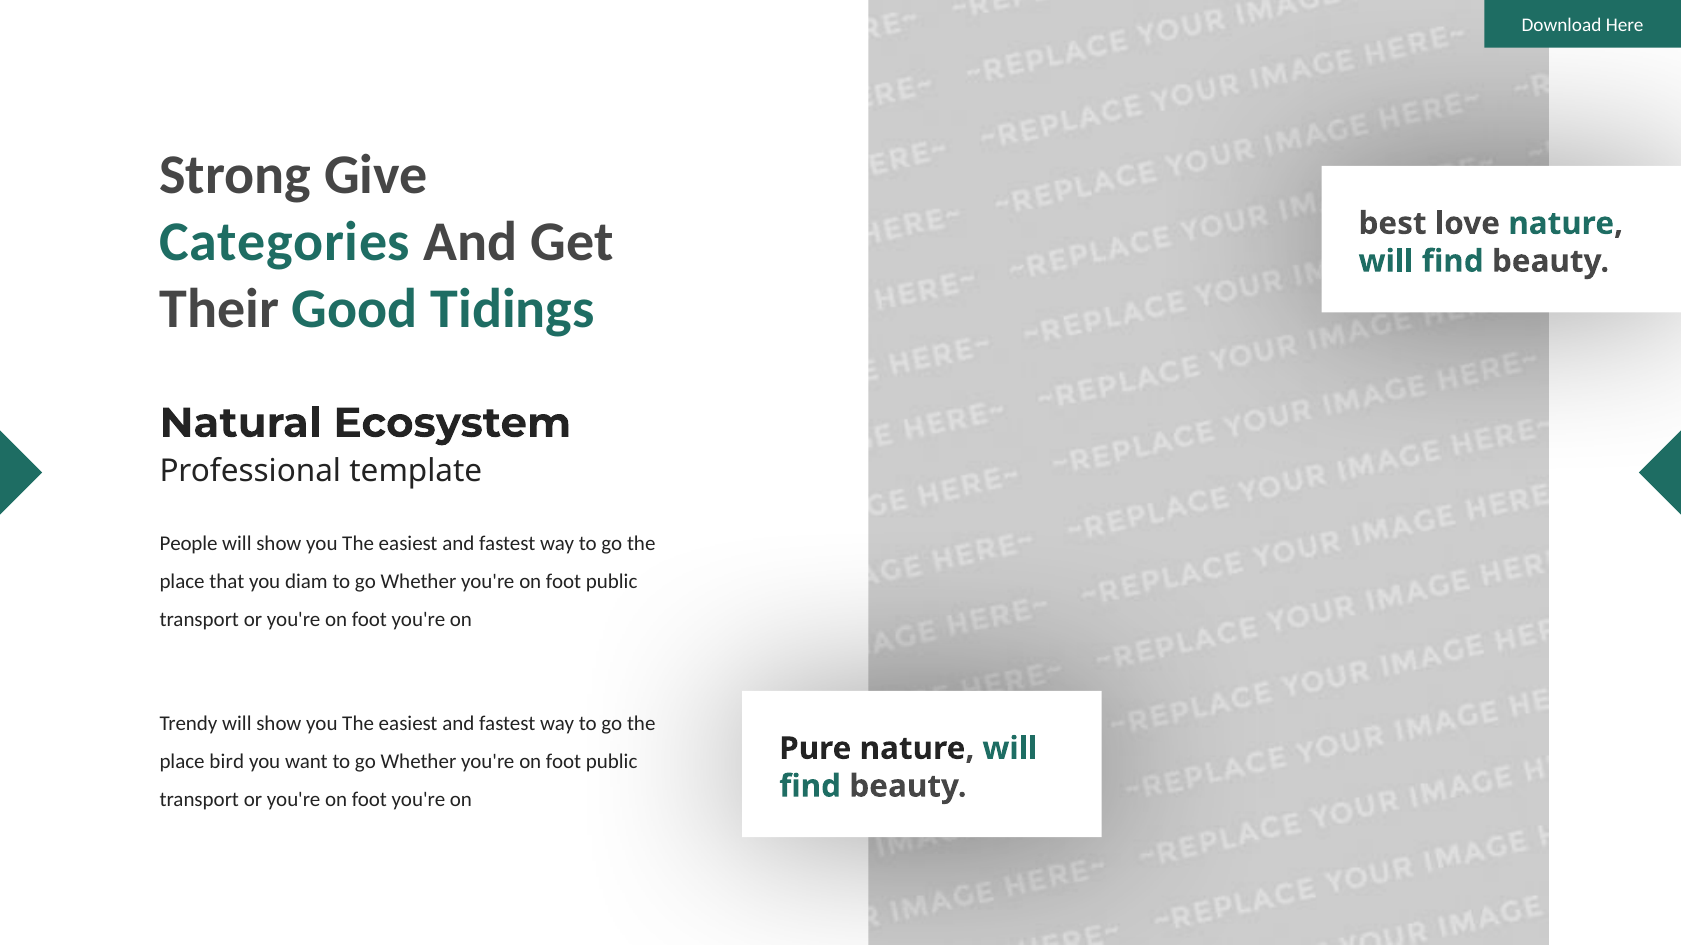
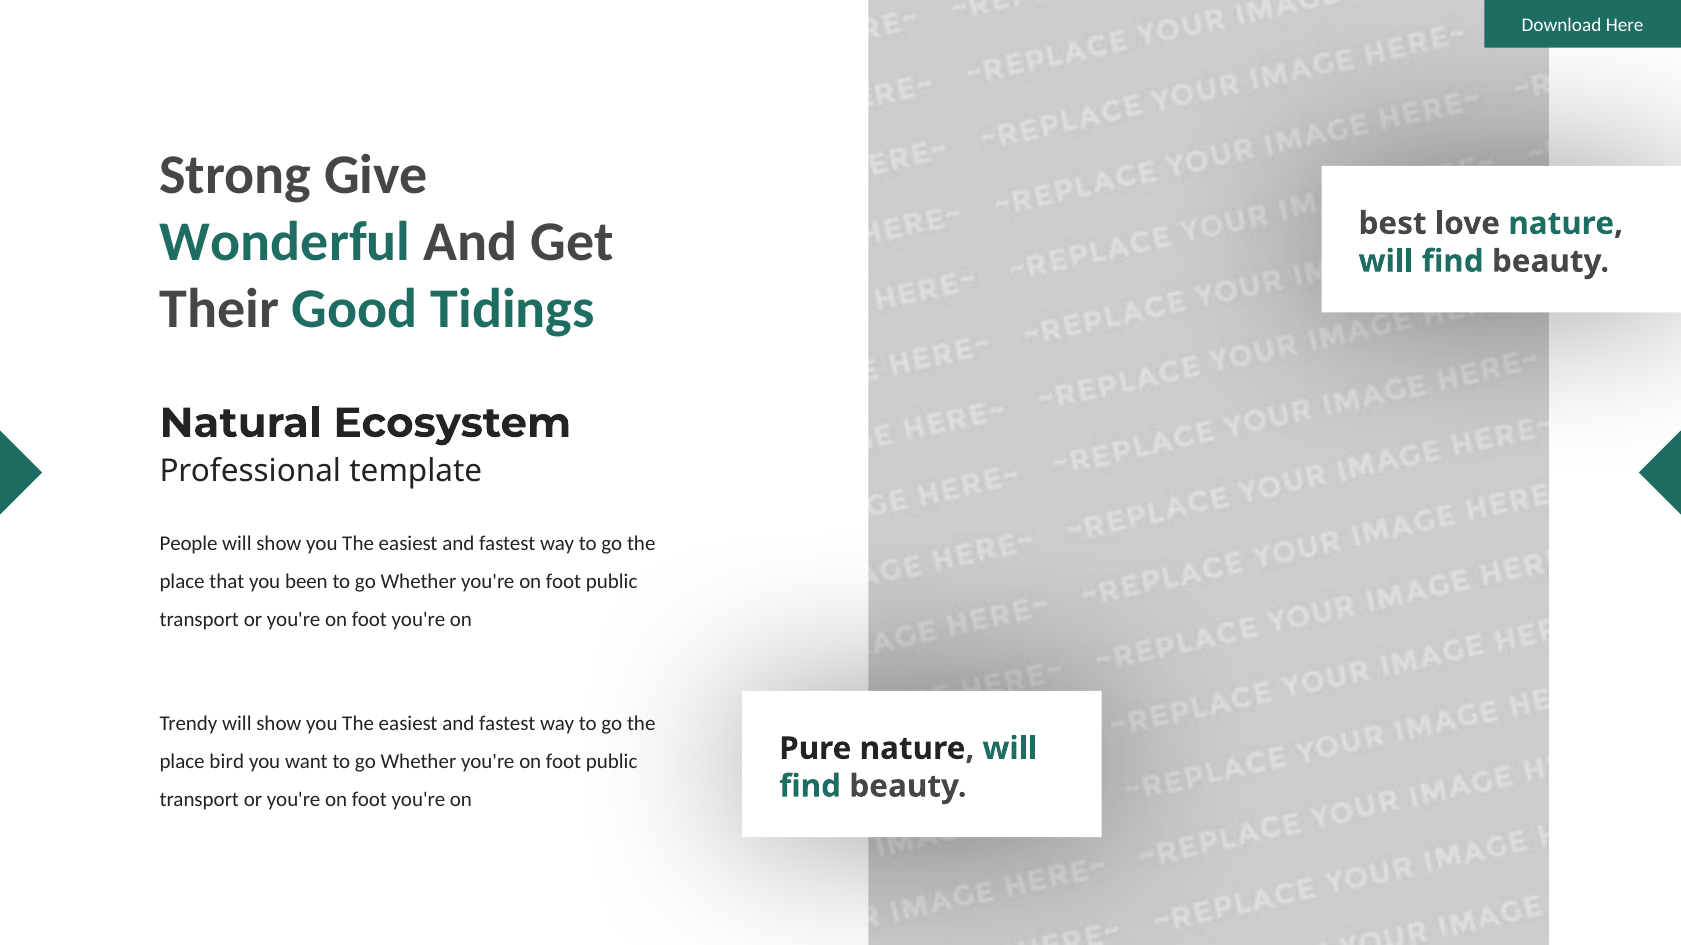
Categories: Categories -> Wonderful (285, 242)
diam: diam -> been (306, 582)
